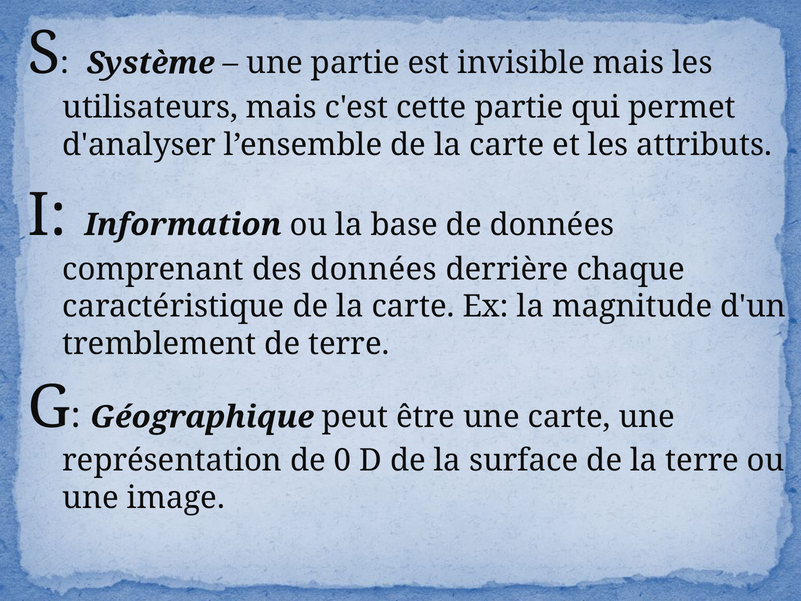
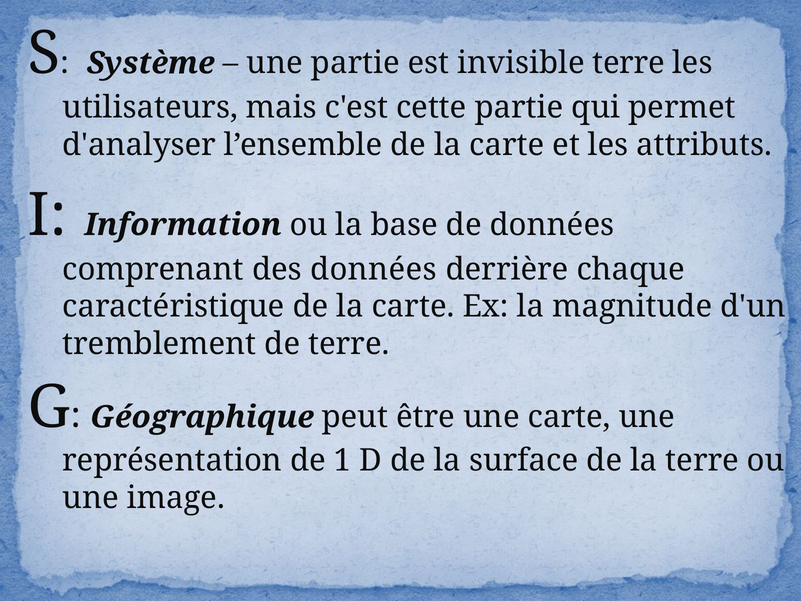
invisible mais: mais -> terre (629, 63)
0: 0 -> 1 (343, 460)
